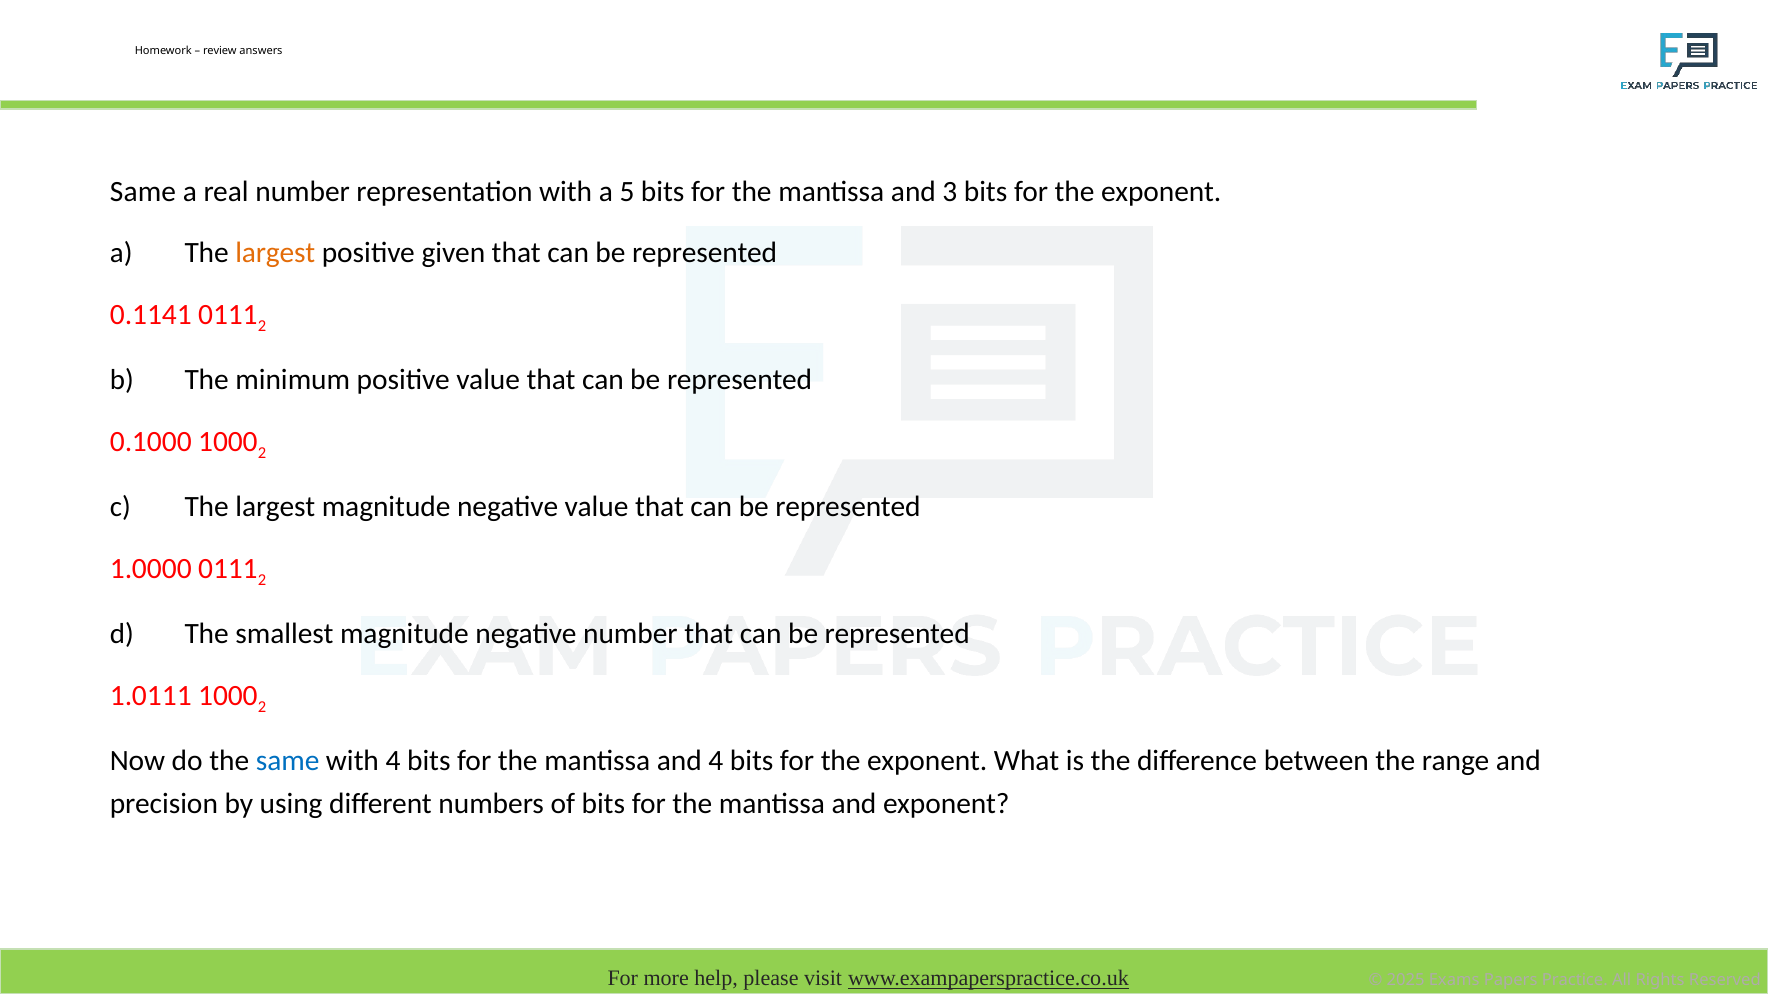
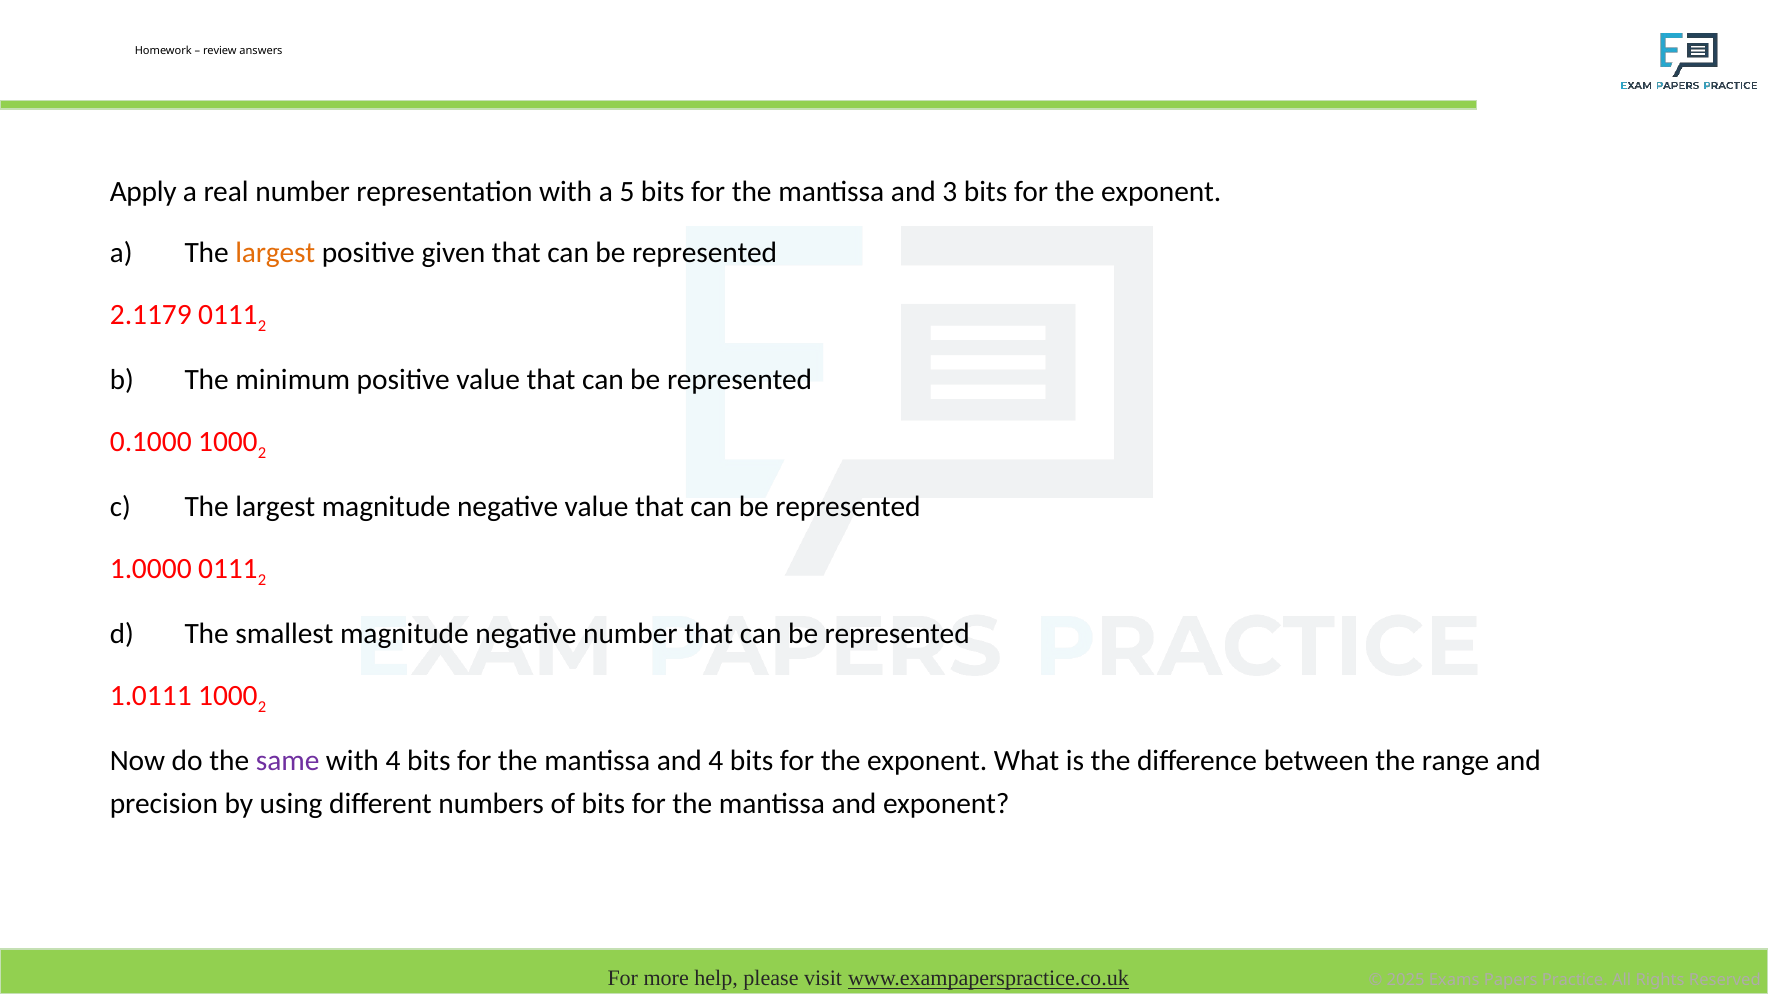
Same: Same -> Apply (143, 192)
0.1141: 0.1141 -> 2.1179 (151, 315)
same colour: blue -> purple (288, 761)
